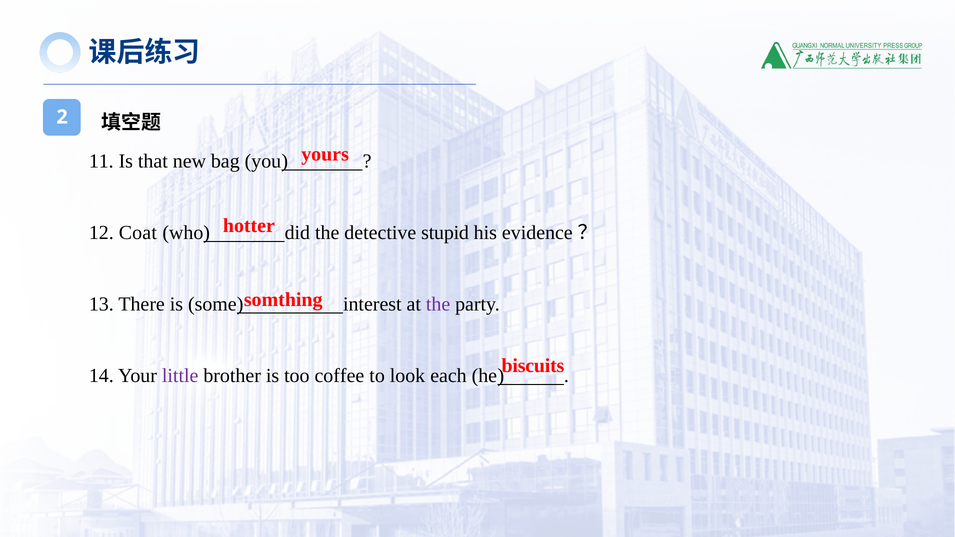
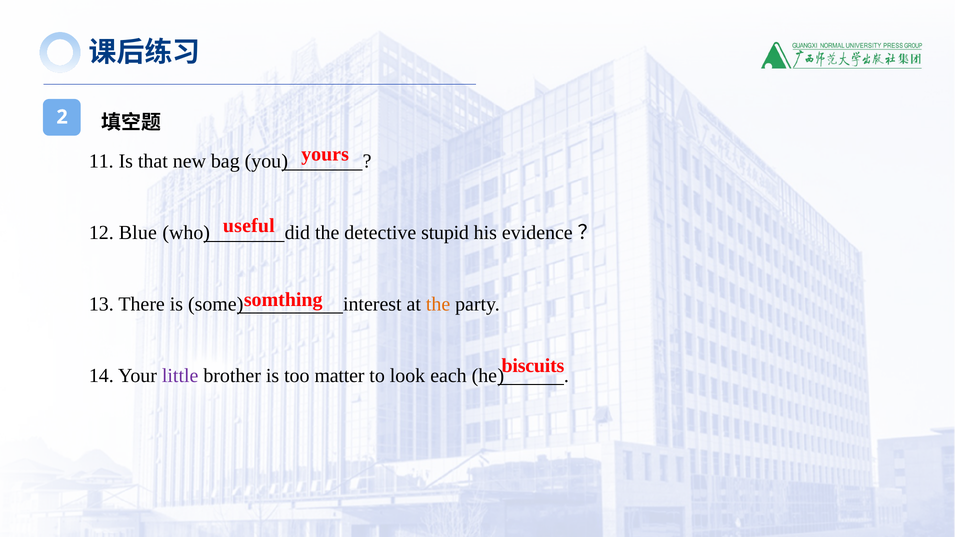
hotter: hotter -> useful (249, 226)
Coat: Coat -> Blue (138, 233)
the colour: purple -> orange (438, 304)
coffee: coffee -> matter (340, 376)
